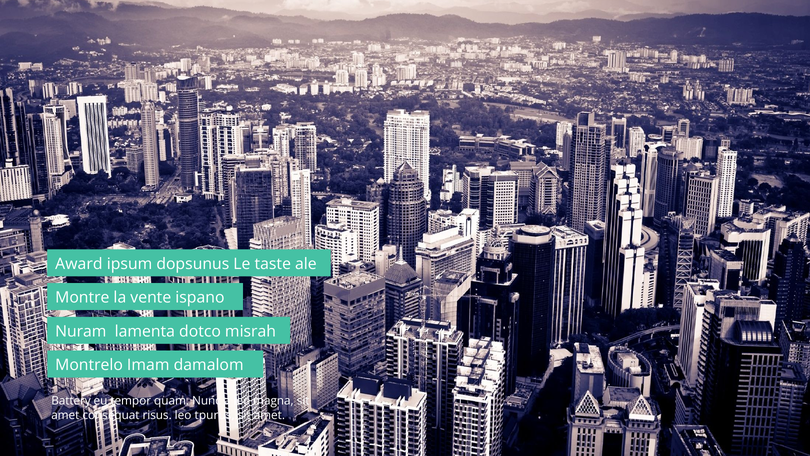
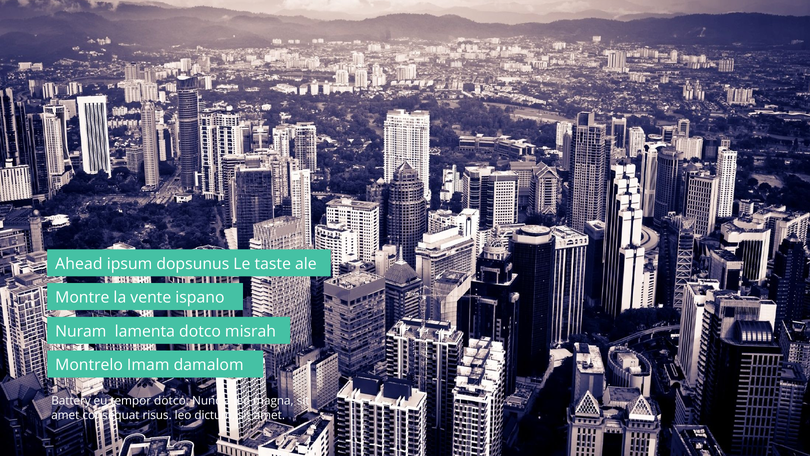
Award: Award -> Ahead (79, 264)
tempor quam: quam -> dotco (172, 401)
tpurus: tpurus -> dictum (215, 415)
